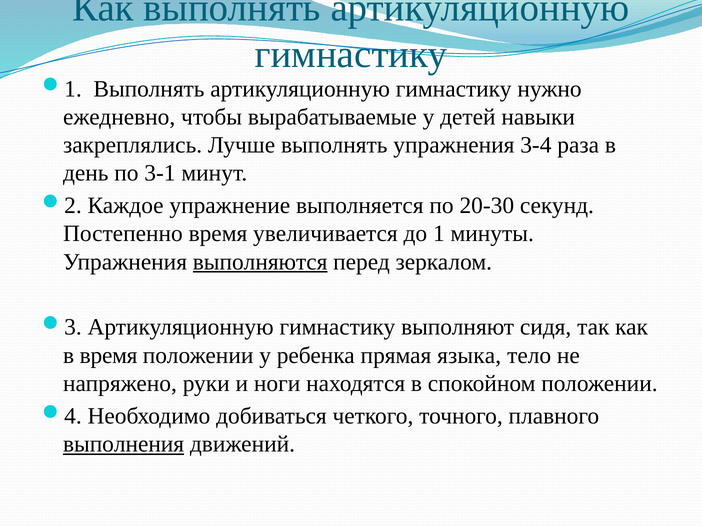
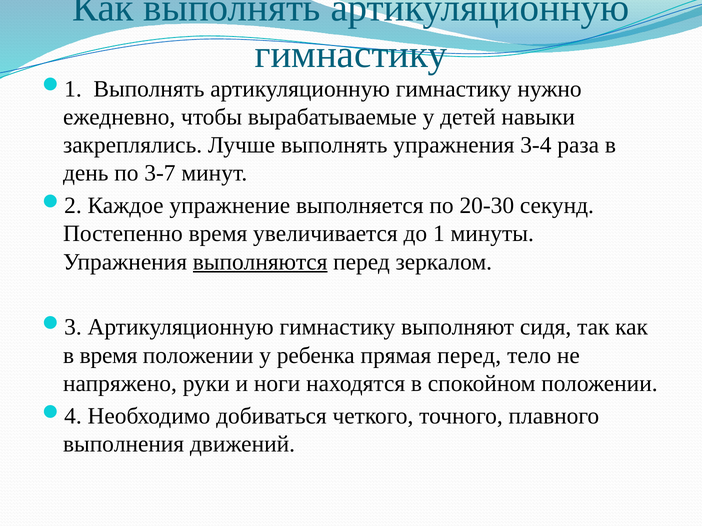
3-1: 3-1 -> 3-7 (160, 173)
прямая языка: языка -> перед (469, 356)
выполнения underline: present -> none (124, 445)
